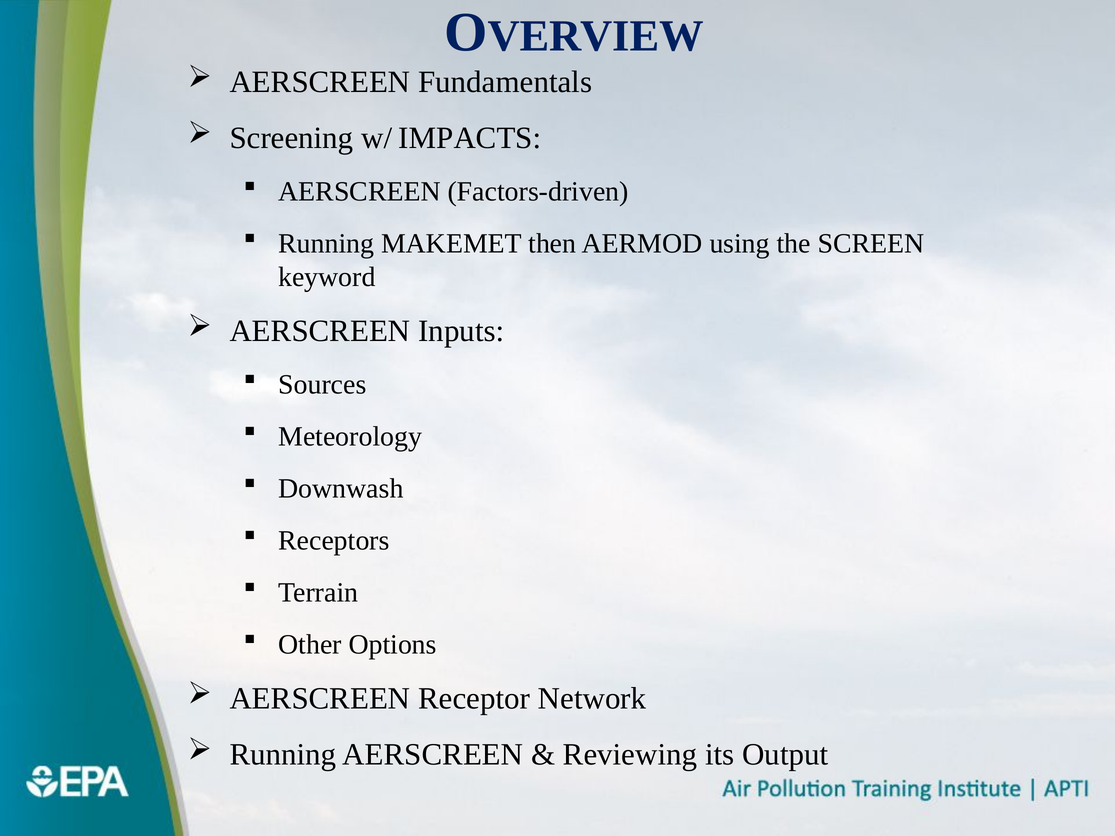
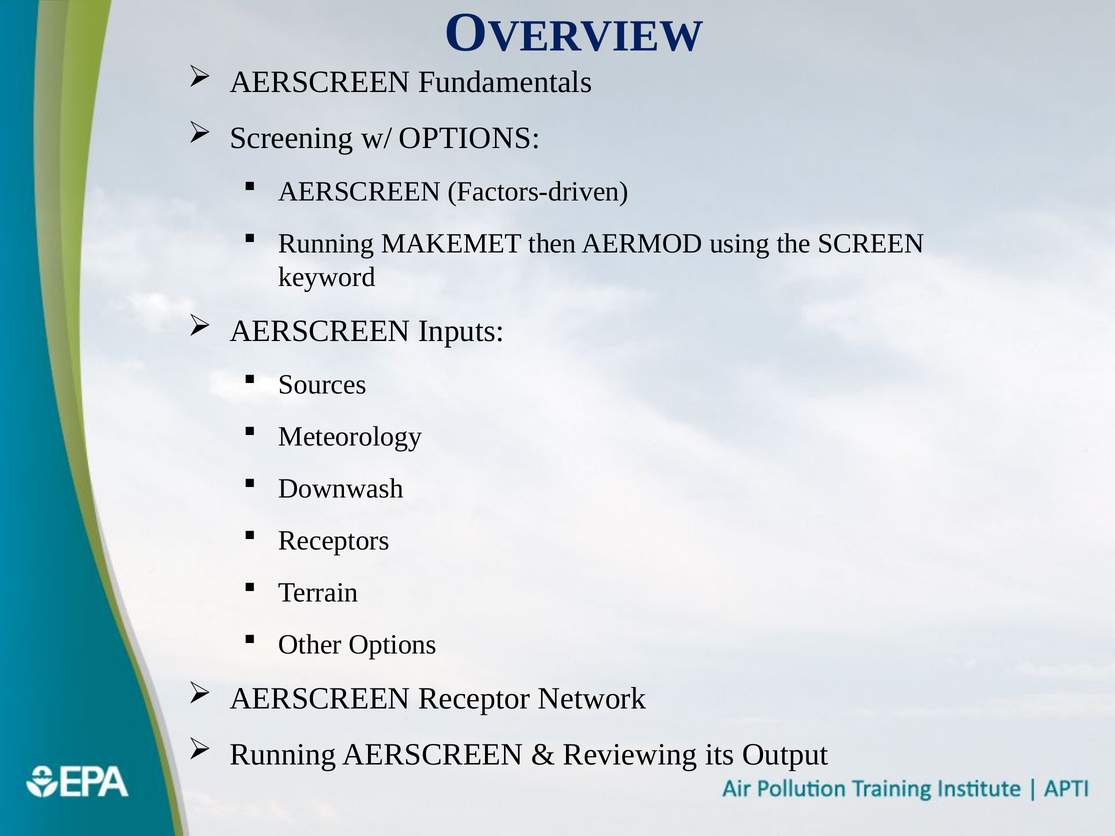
w/ IMPACTS: IMPACTS -> OPTIONS (470, 138)
